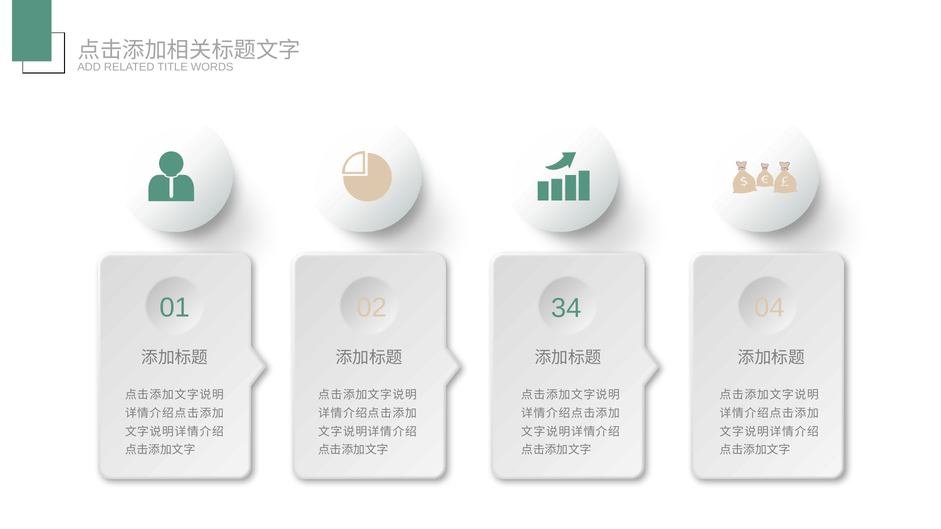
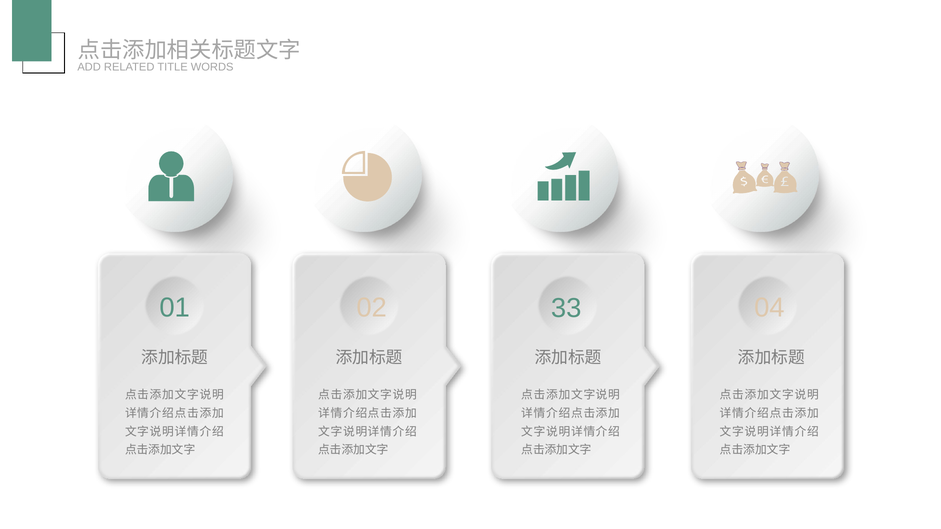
34: 34 -> 33 (566, 309)
